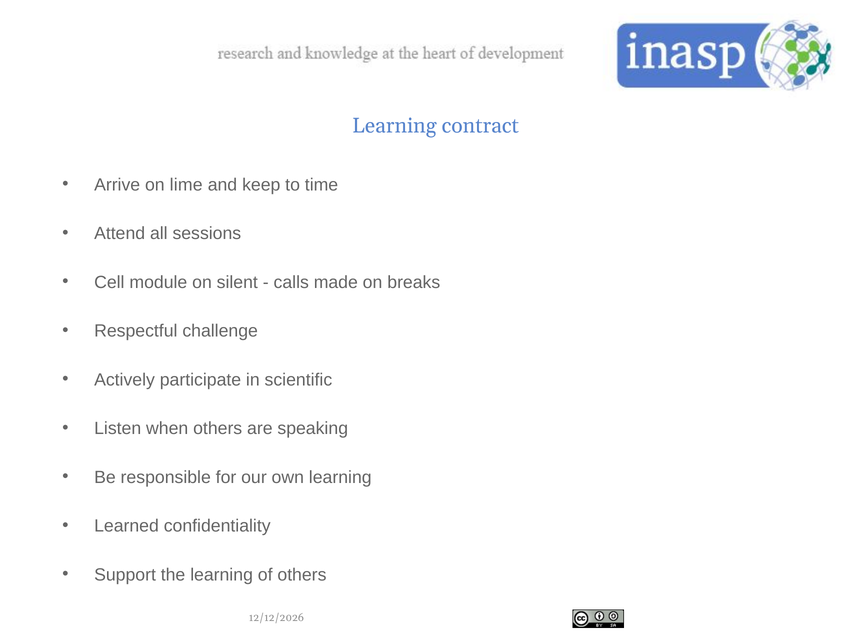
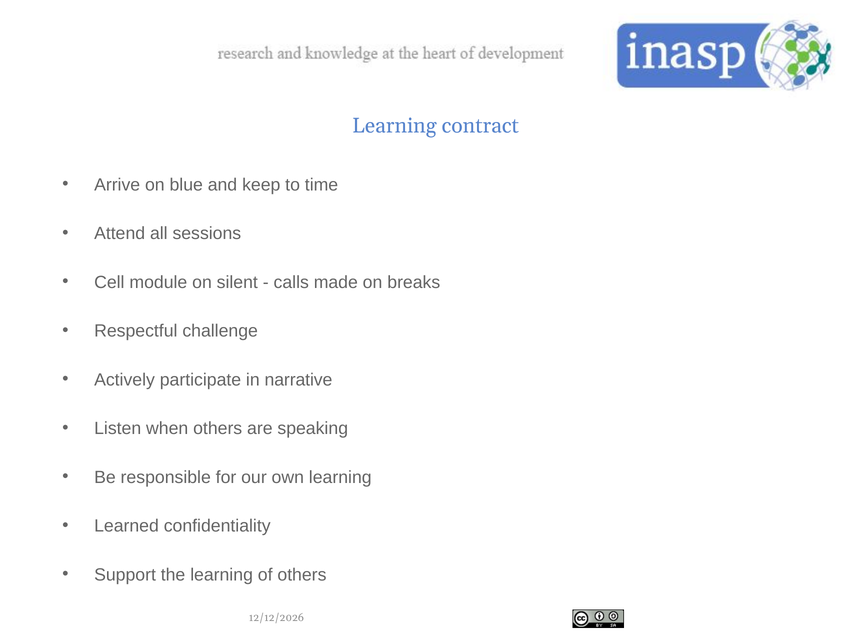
lime: lime -> blue (186, 185)
scientific: scientific -> narrative (298, 380)
